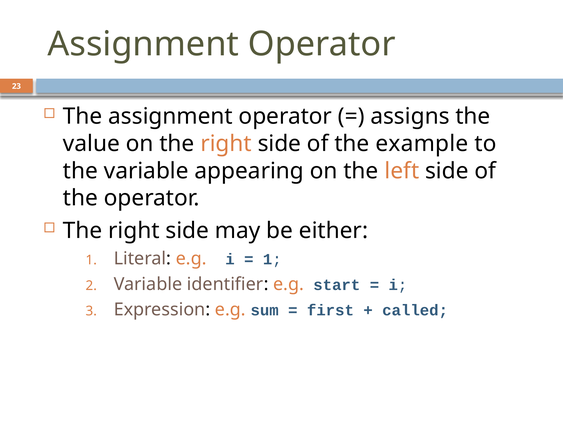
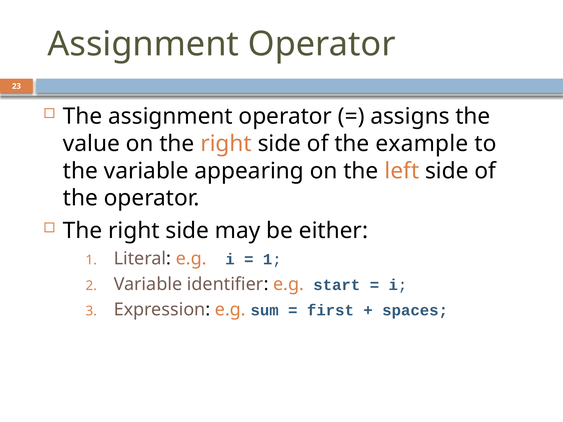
called: called -> spaces (415, 311)
